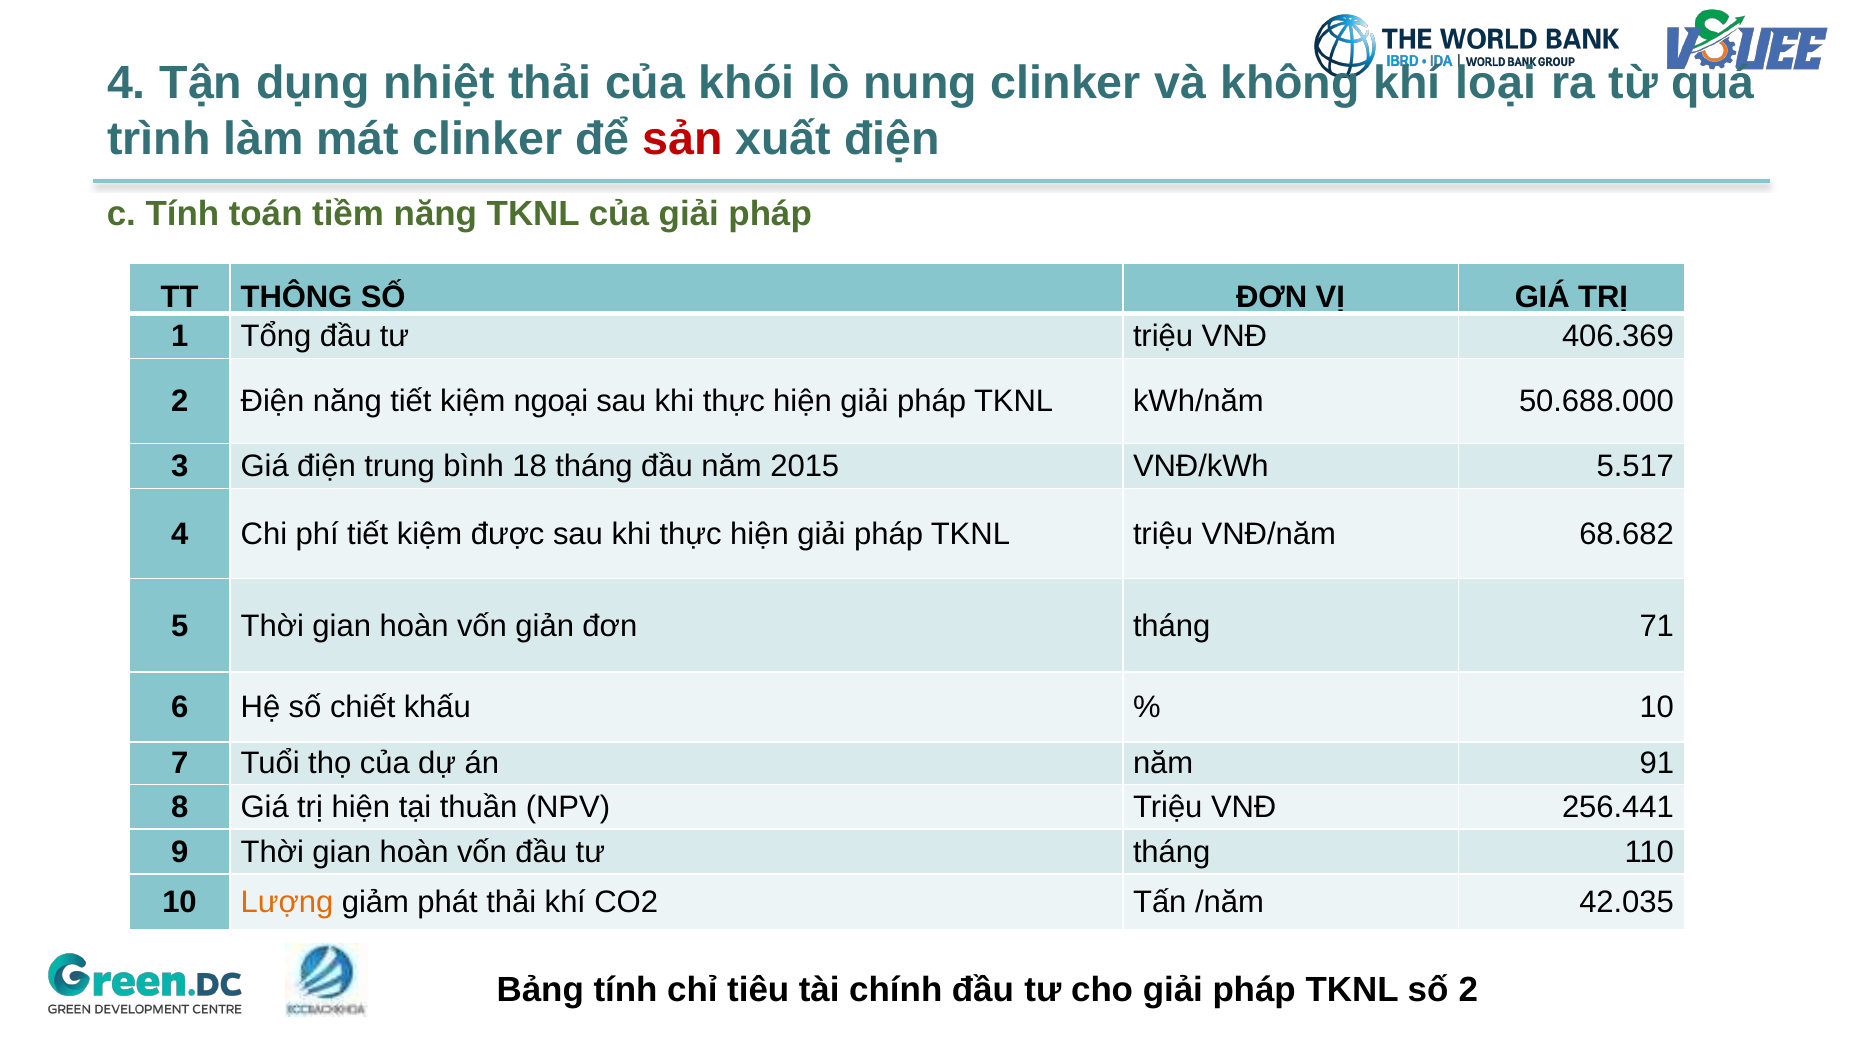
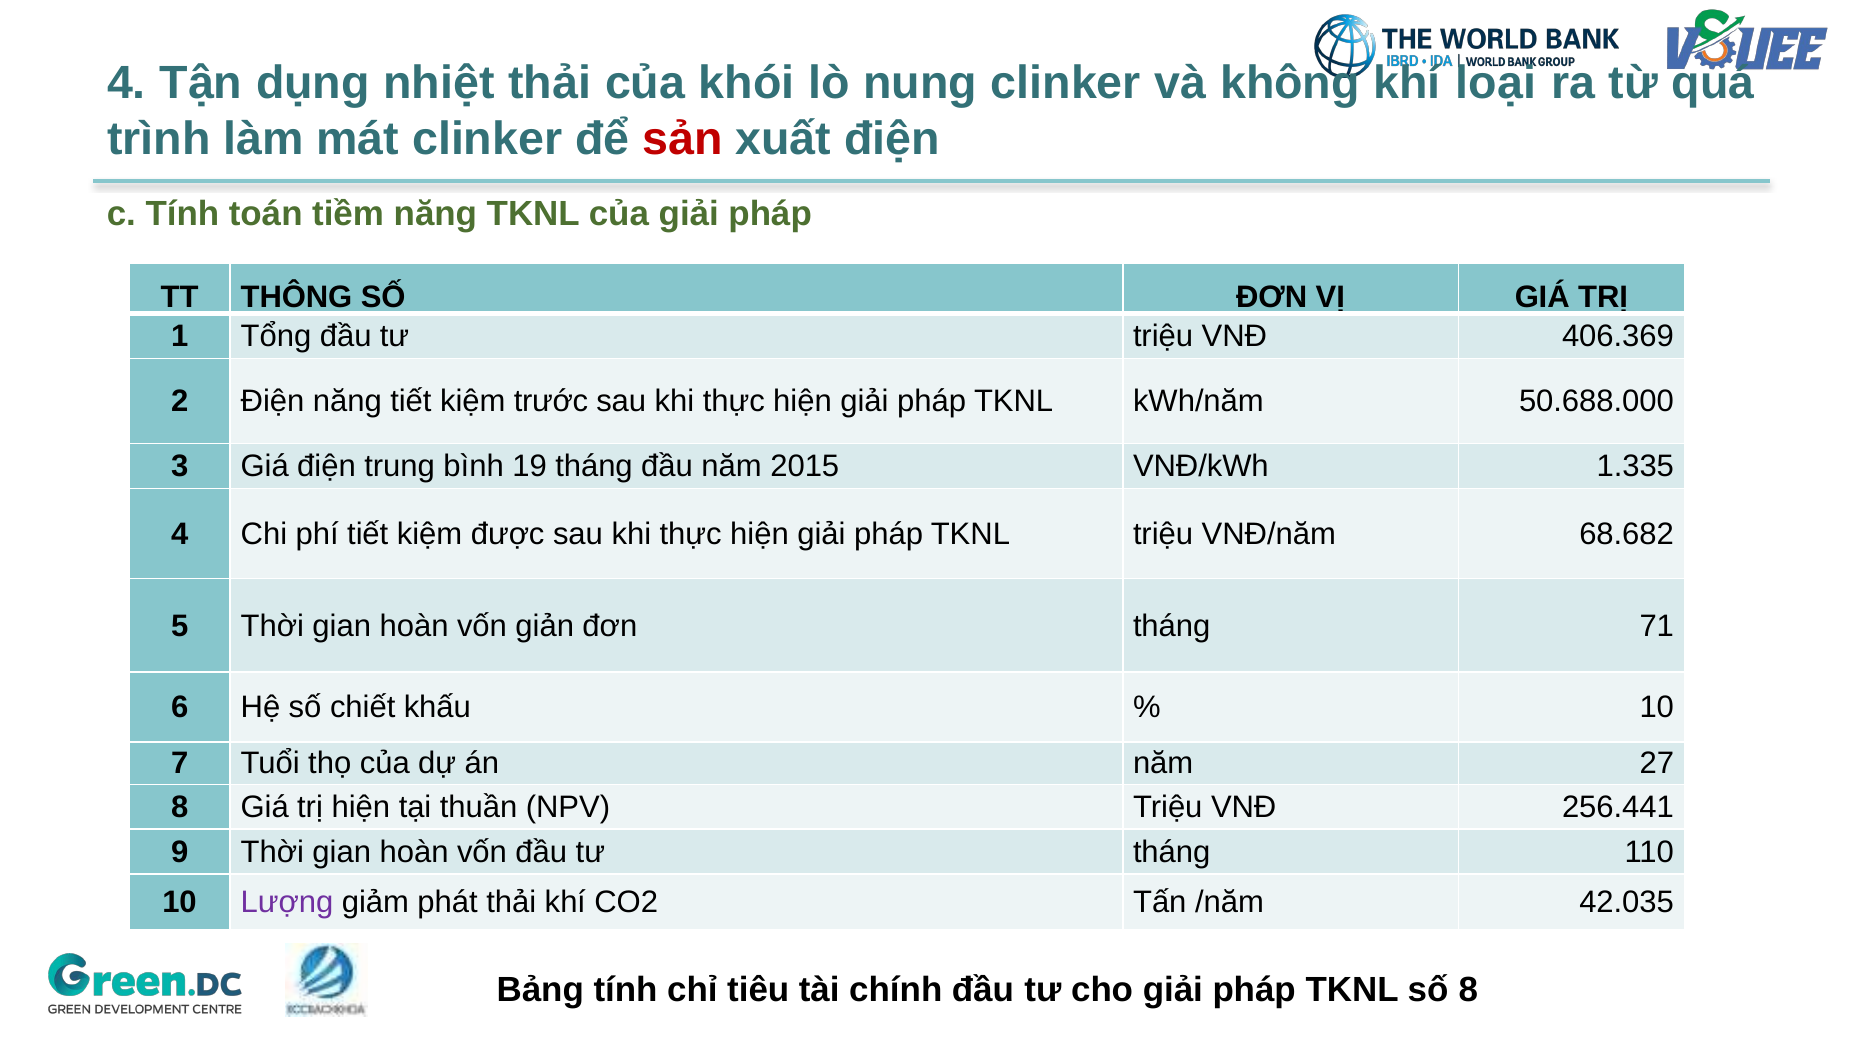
ngoại: ngoại -> trước (551, 401)
18: 18 -> 19 (530, 466)
5.517: 5.517 -> 1.335 (1635, 466)
91: 91 -> 27 (1657, 764)
Lượng colour: orange -> purple (287, 902)
số 2: 2 -> 8 (1468, 990)
